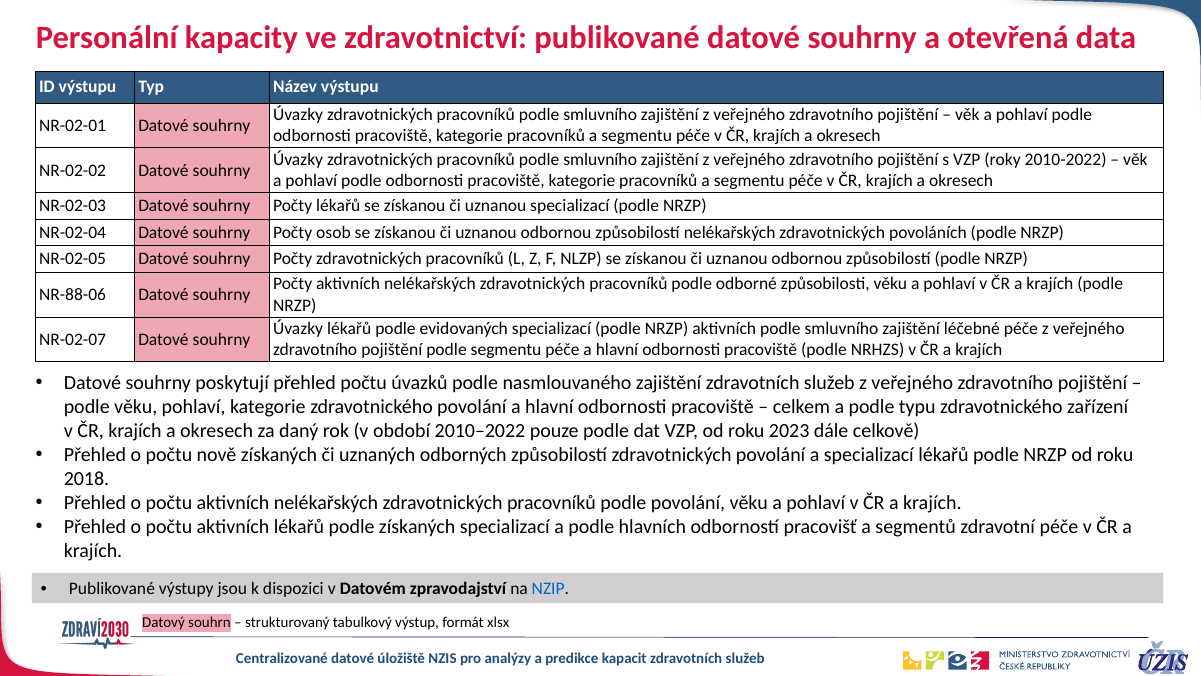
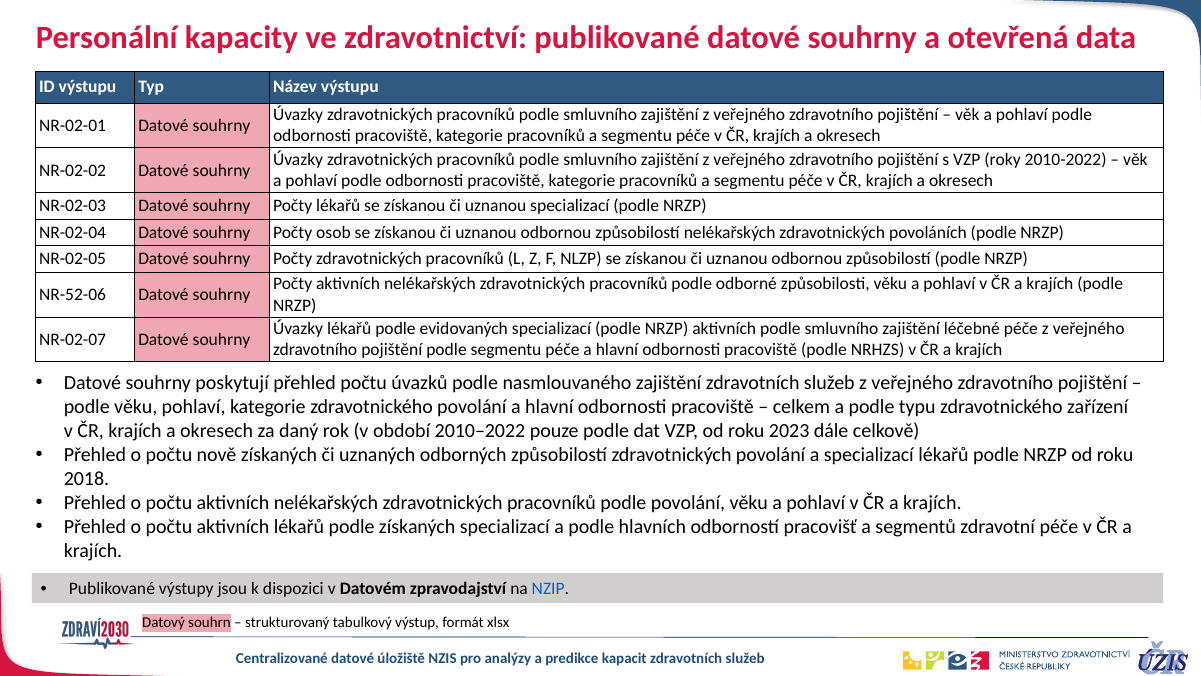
NR-88-06: NR-88-06 -> NR-52-06 (73, 295)
